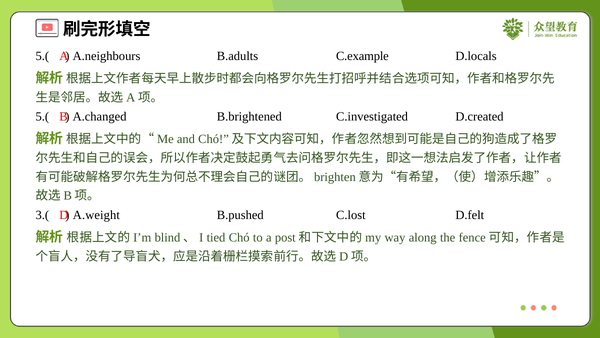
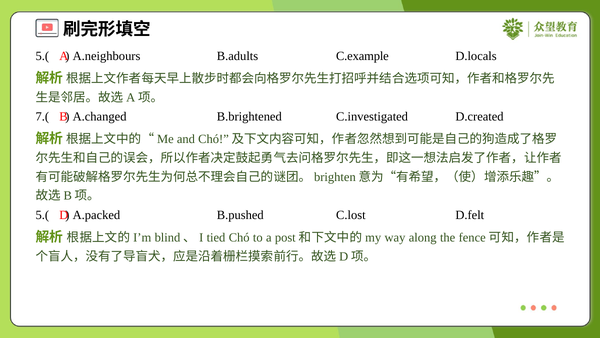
5.(: 5.( -> 7.( (42, 117)
3.(: 3.( -> 5.( (42, 215)
A.weight: A.weight -> A.packed (96, 215)
